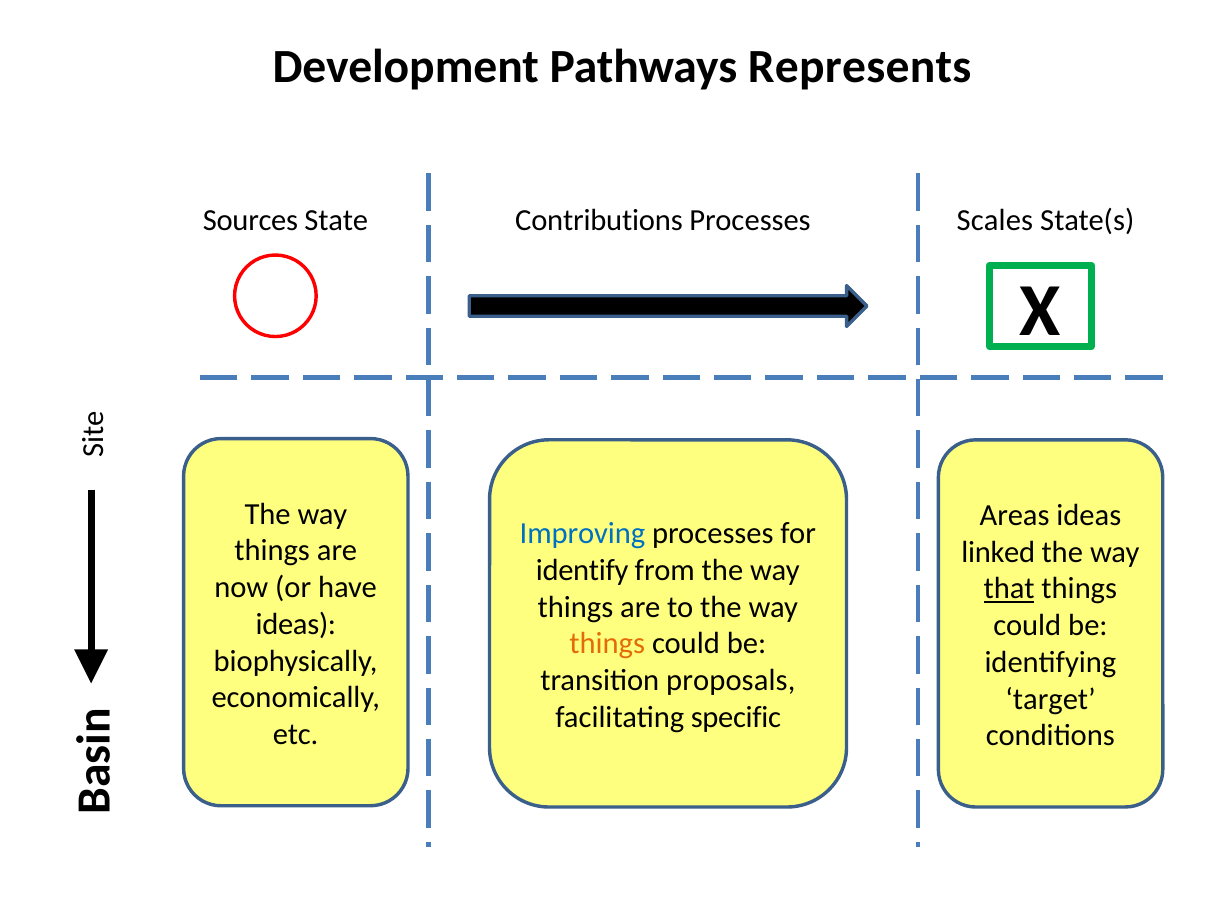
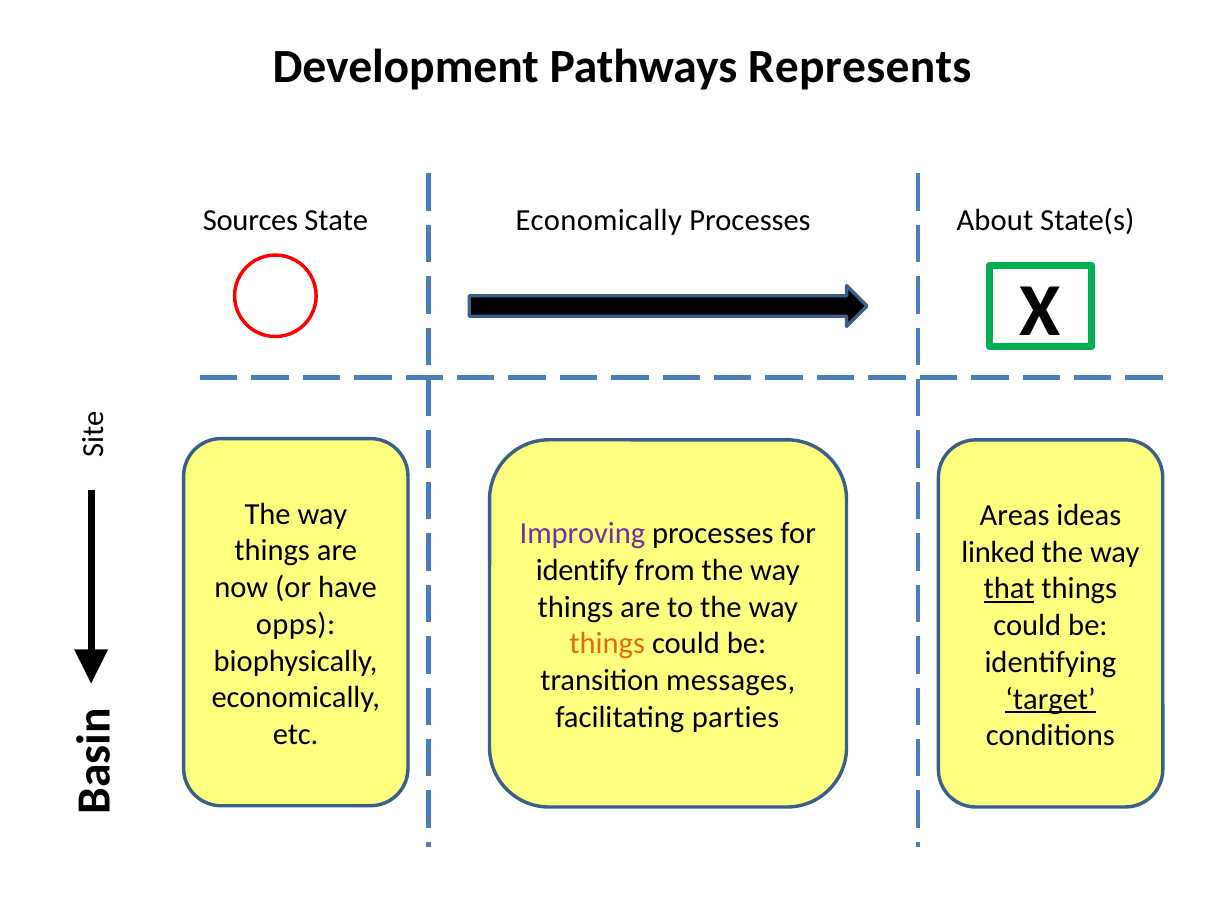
Contributions: Contributions -> Economically (599, 220)
Scales: Scales -> About (995, 220)
Improving colour: blue -> purple (582, 534)
ideas: ideas -> opps (296, 624)
proposals: proposals -> messages (731, 681)
target underline: none -> present (1051, 699)
specific: specific -> parties (736, 717)
